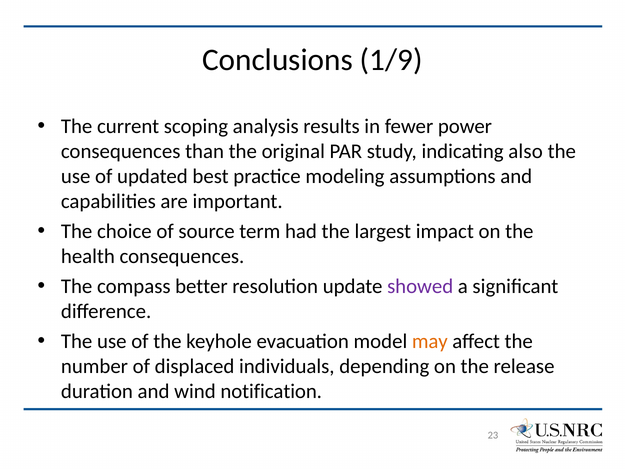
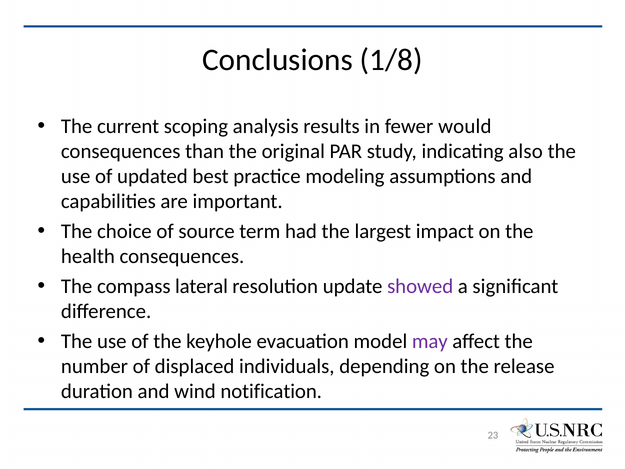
1/9: 1/9 -> 1/8 (391, 60)
power: power -> would (465, 126)
better: better -> lateral (202, 286)
may colour: orange -> purple (430, 341)
